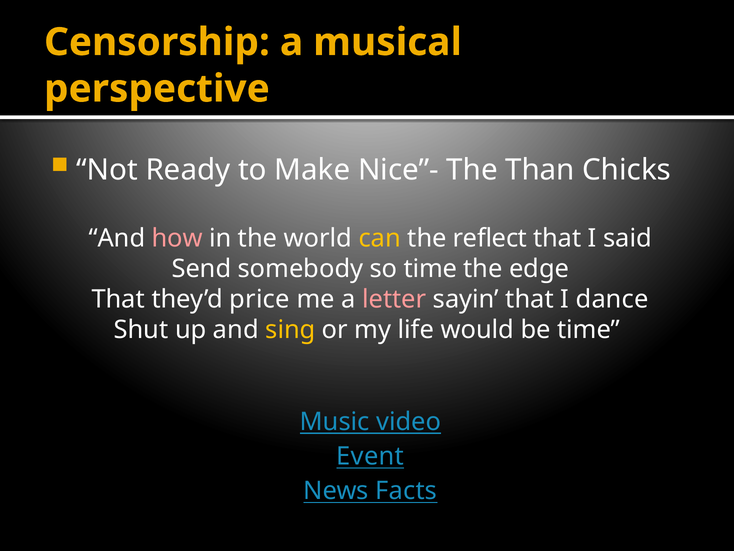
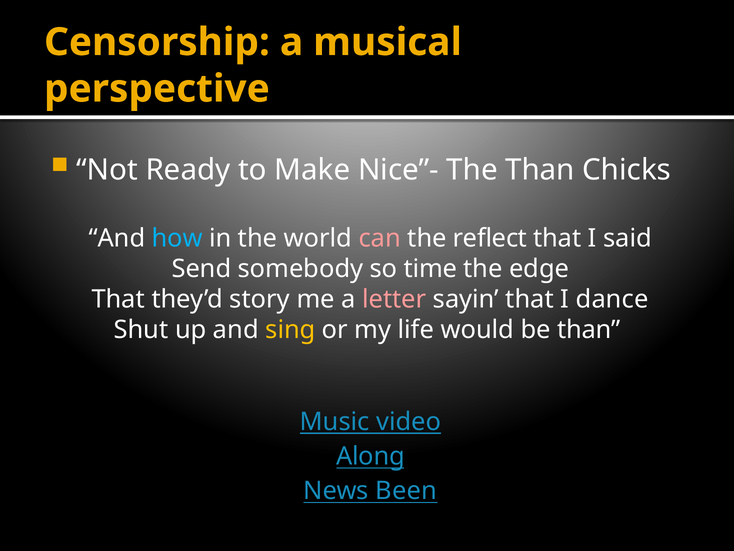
how colour: pink -> light blue (177, 238)
can colour: yellow -> pink (380, 238)
price: price -> story (260, 299)
be time: time -> than (589, 330)
Event: Event -> Along (370, 456)
Facts: Facts -> Been (406, 491)
